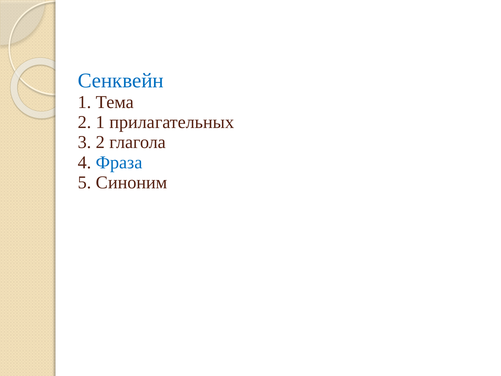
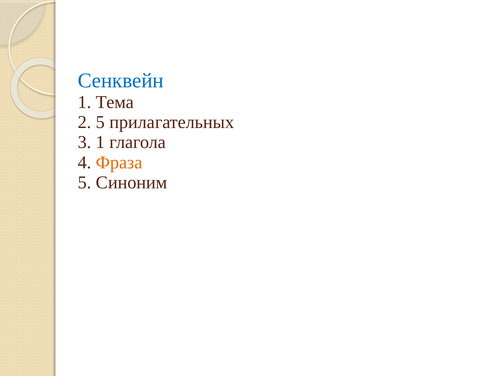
2 1: 1 -> 5 (101, 122)
3 2: 2 -> 1 (101, 142)
Фраза colour: blue -> orange (119, 162)
